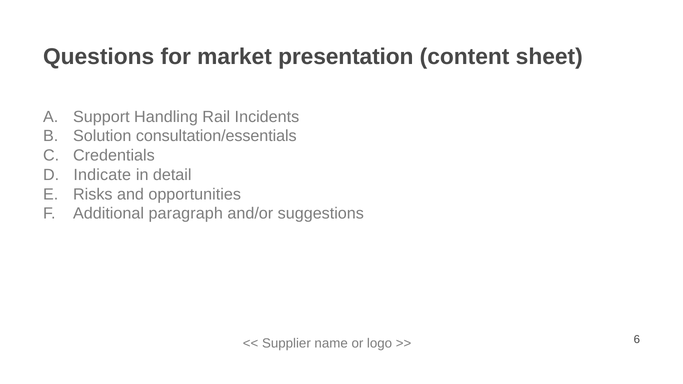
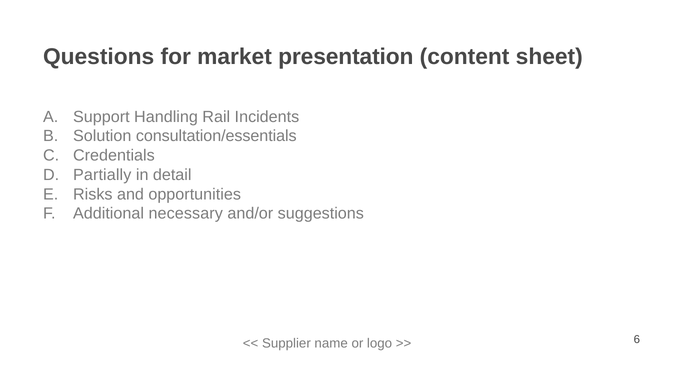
Indicate: Indicate -> Partially (102, 175)
paragraph: paragraph -> necessary (186, 214)
